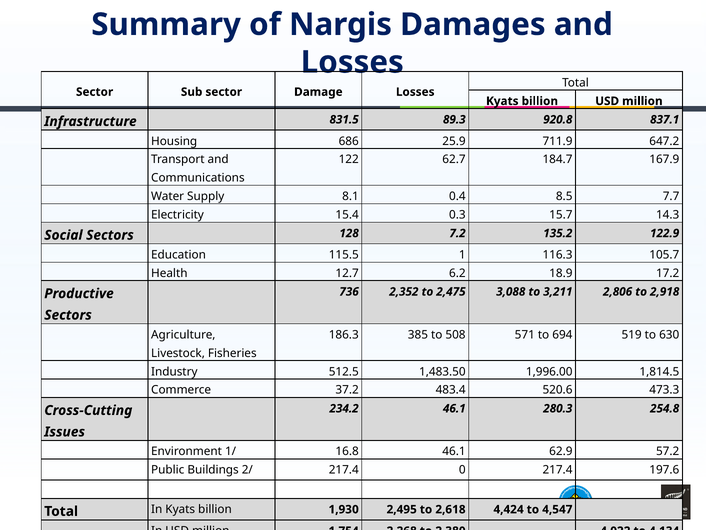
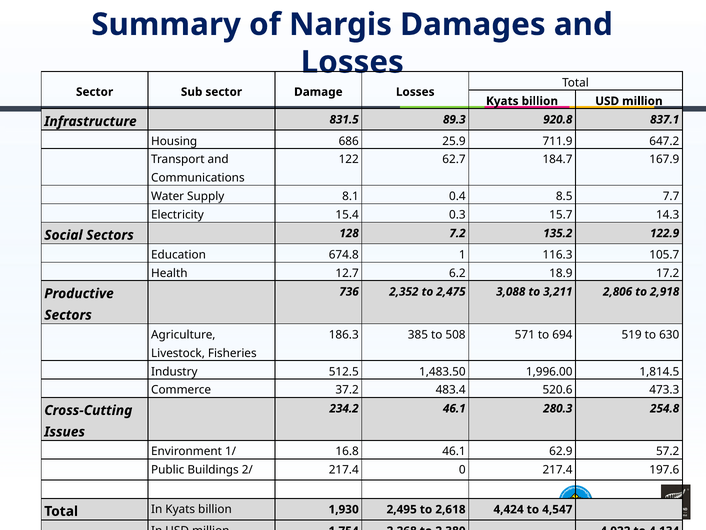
115.5: 115.5 -> 674.8 (344, 255)
